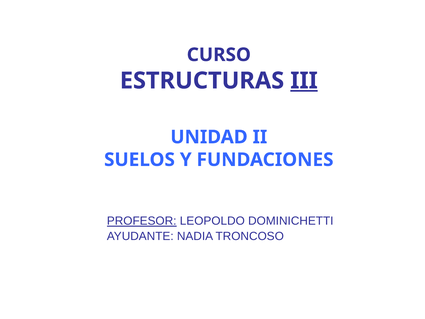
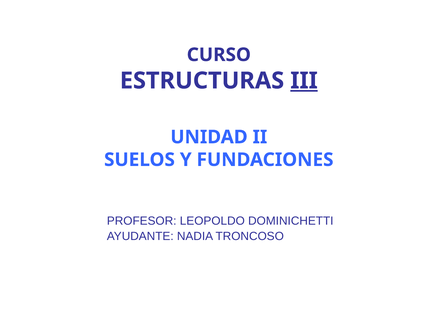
PROFESOR underline: present -> none (142, 221)
